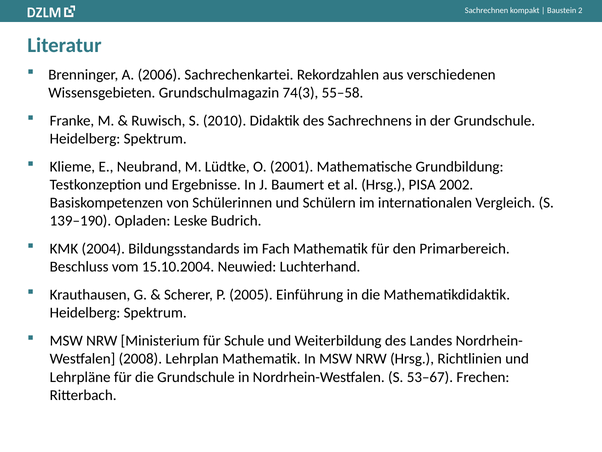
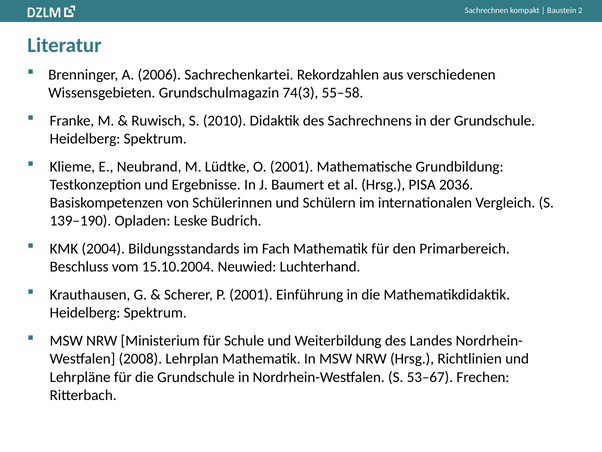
2002: 2002 -> 2036 (456, 185)
P 2005: 2005 -> 2001 (251, 295)
